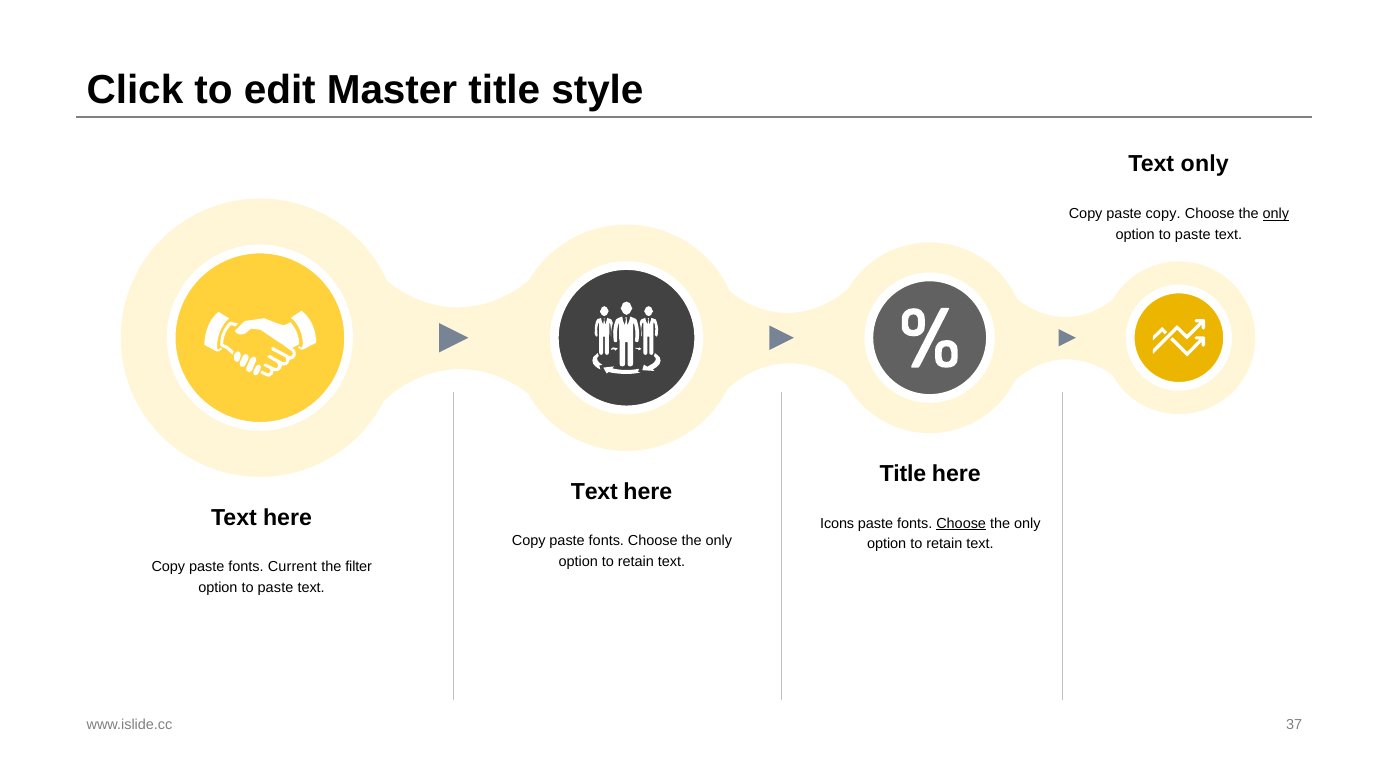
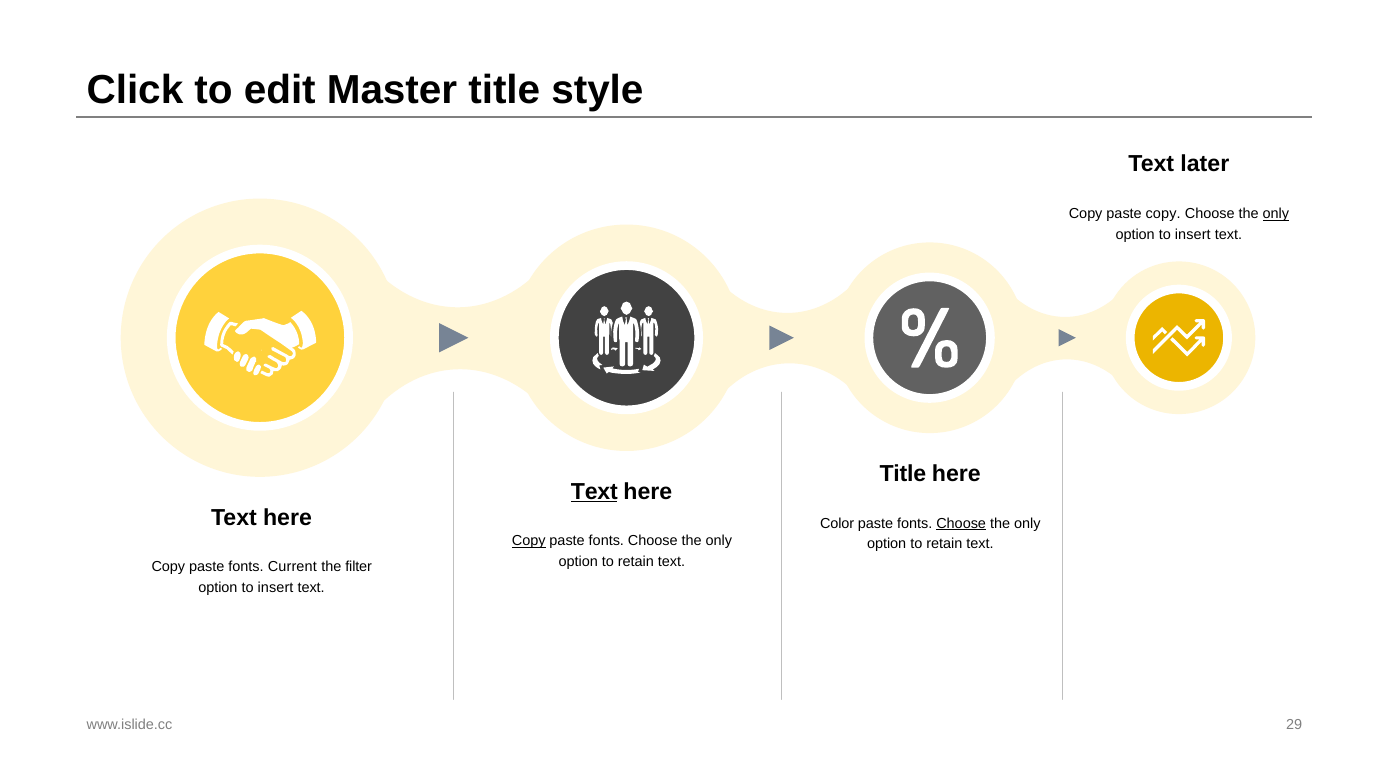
Text only: only -> later (1205, 164)
paste: paste -> insert (1193, 235)
Text underline: none -> present (594, 492)
Icons: Icons -> Color (837, 523)
Copy underline: none -> present (529, 541)
paste: paste -> insert (276, 588)
37: 37 -> 29 (1294, 725)
